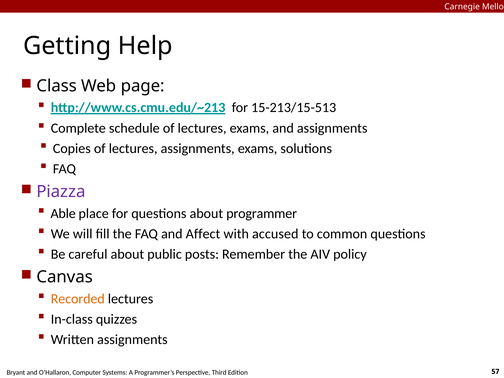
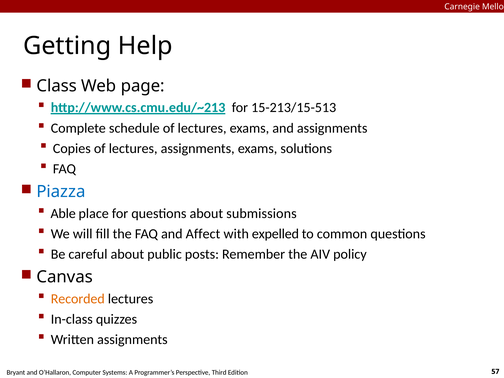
Piazza colour: purple -> blue (61, 192)
programmer: programmer -> submissions (261, 214)
accused: accused -> expelled (275, 234)
